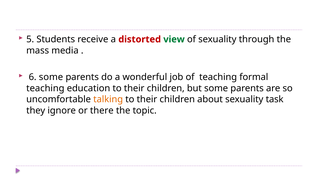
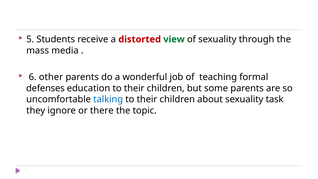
6 some: some -> other (51, 77)
teaching: teaching -> defenses (45, 88)
talking colour: orange -> blue (108, 99)
